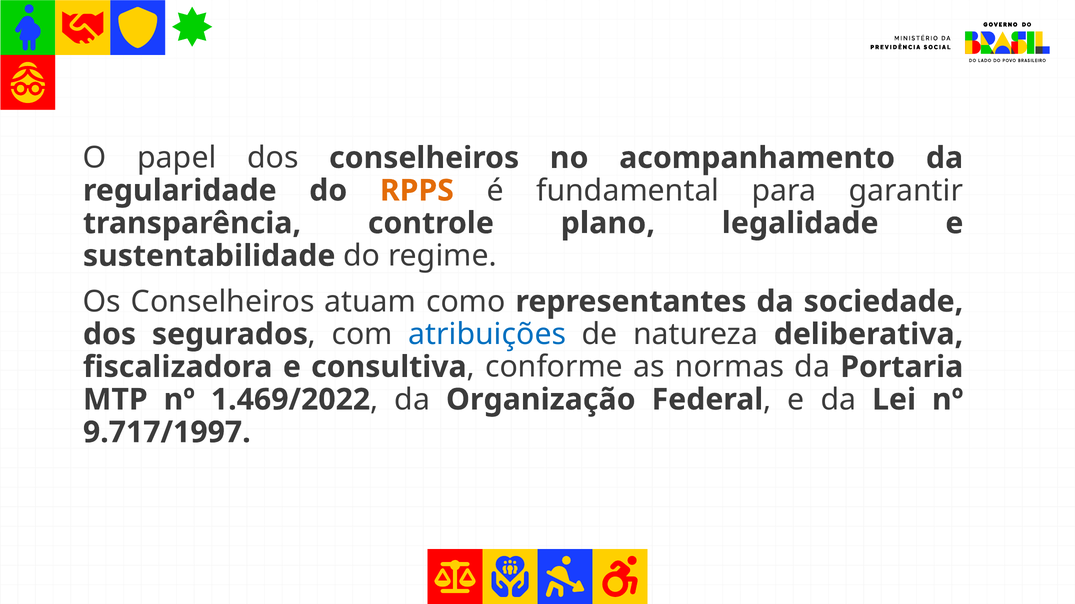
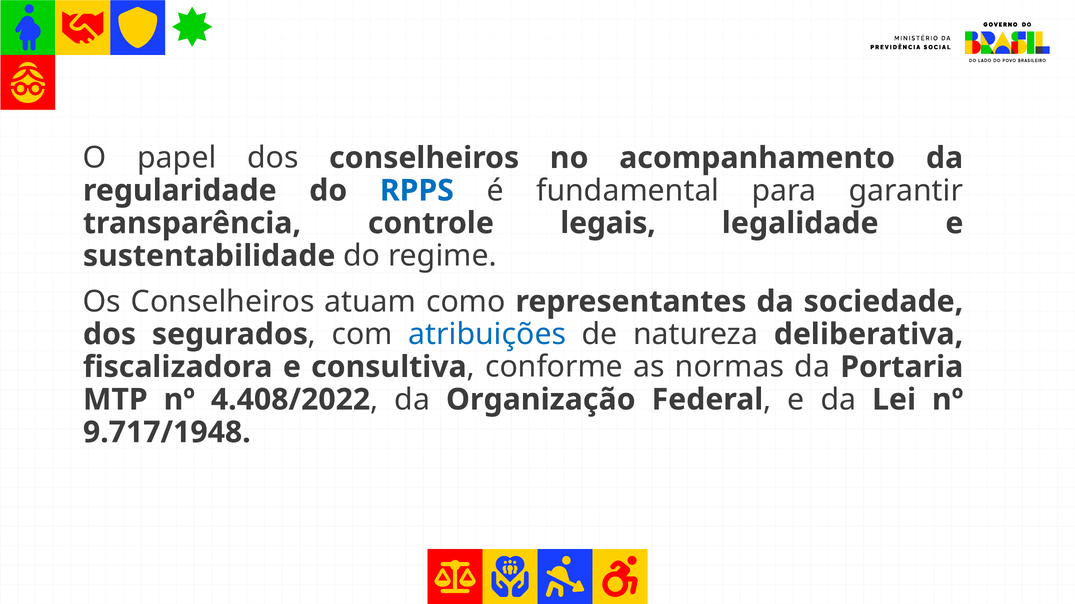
RPPS colour: orange -> blue (417, 191)
plano: plano -> legais (608, 223)
1.469/2022: 1.469/2022 -> 4.408/2022 (291, 400)
9.717/1997: 9.717/1997 -> 9.717/1948 (167, 433)
